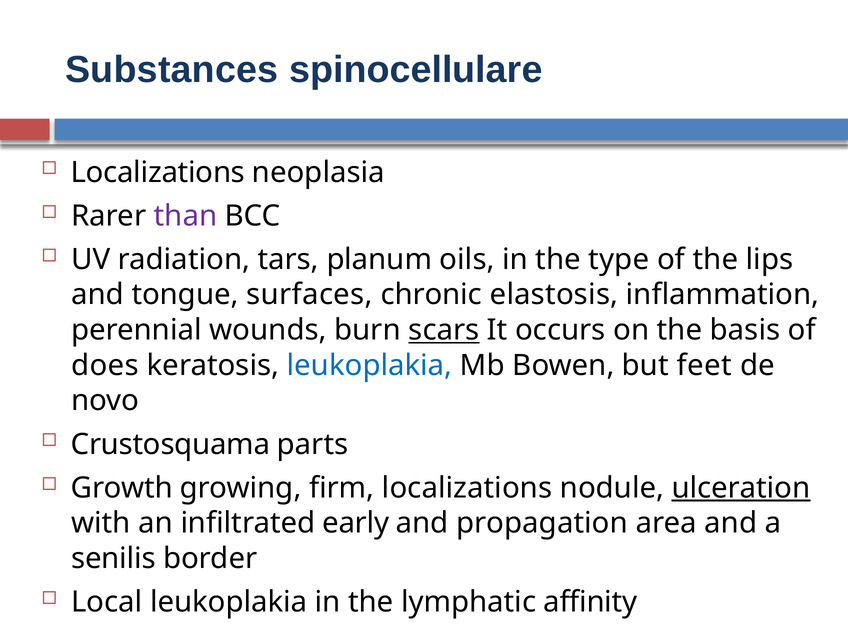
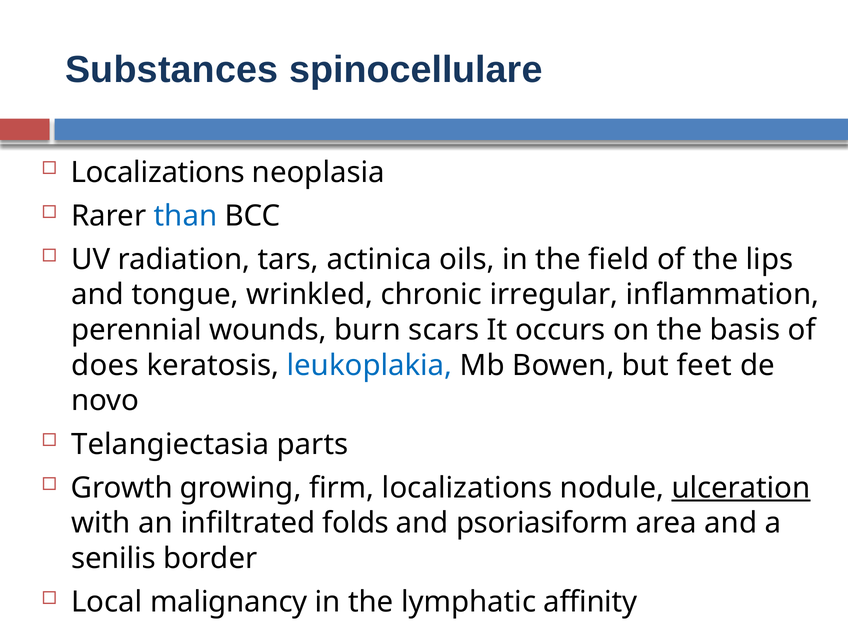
than colour: purple -> blue (186, 216)
planum: planum -> actinica (379, 259)
type: type -> field (619, 259)
surfaces: surfaces -> wrinkled (310, 295)
elastosis: elastosis -> irregular (554, 295)
scars underline: present -> none (444, 330)
Crustosquama: Crustosquama -> Telangiectasia (170, 444)
early: early -> folds (356, 523)
propagation: propagation -> psoriasiform (542, 523)
Local leukoplakia: leukoplakia -> malignancy (229, 602)
